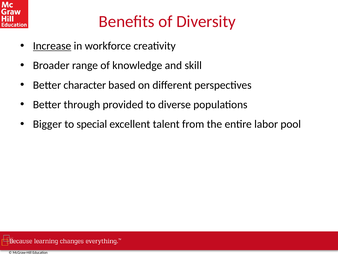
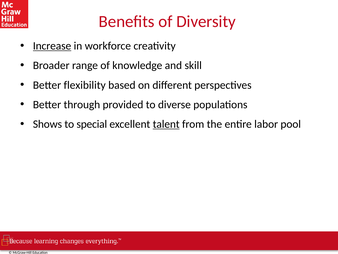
character: character -> flexibility (85, 85)
Bigger: Bigger -> Shows (47, 124)
talent underline: none -> present (166, 124)
